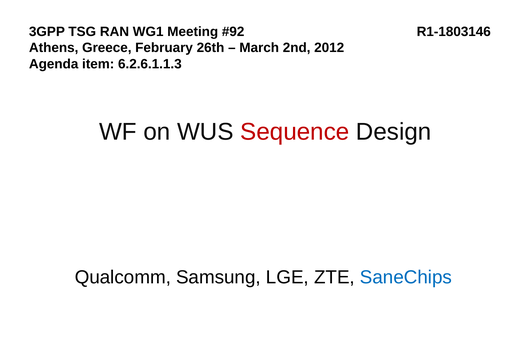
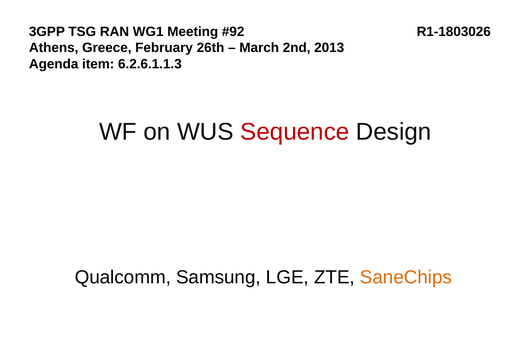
R1-1803146: R1-1803146 -> R1-1803026 (454, 32)
2012: 2012 -> 2013 (329, 48)
SaneChips colour: blue -> orange (406, 277)
